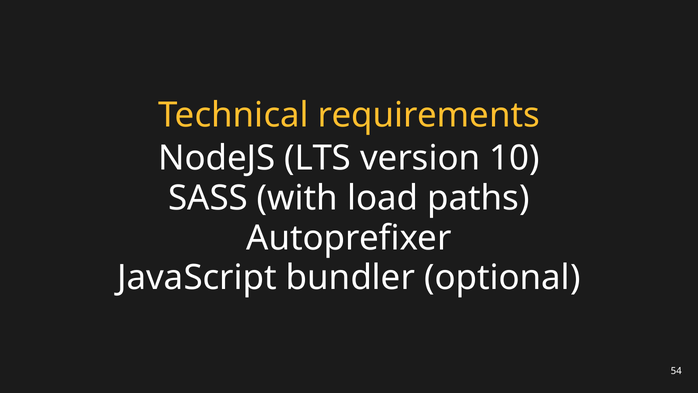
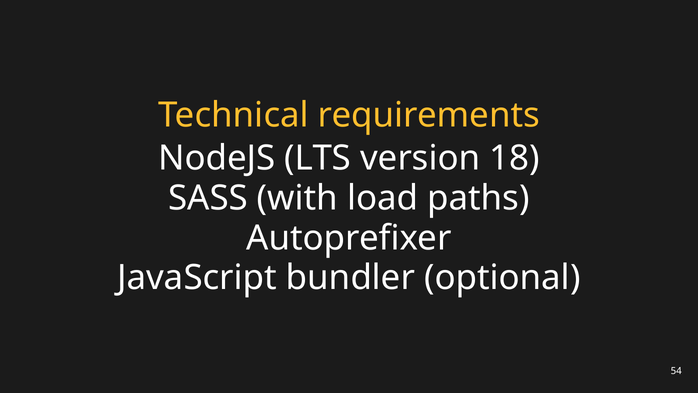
10: 10 -> 18 (514, 158)
